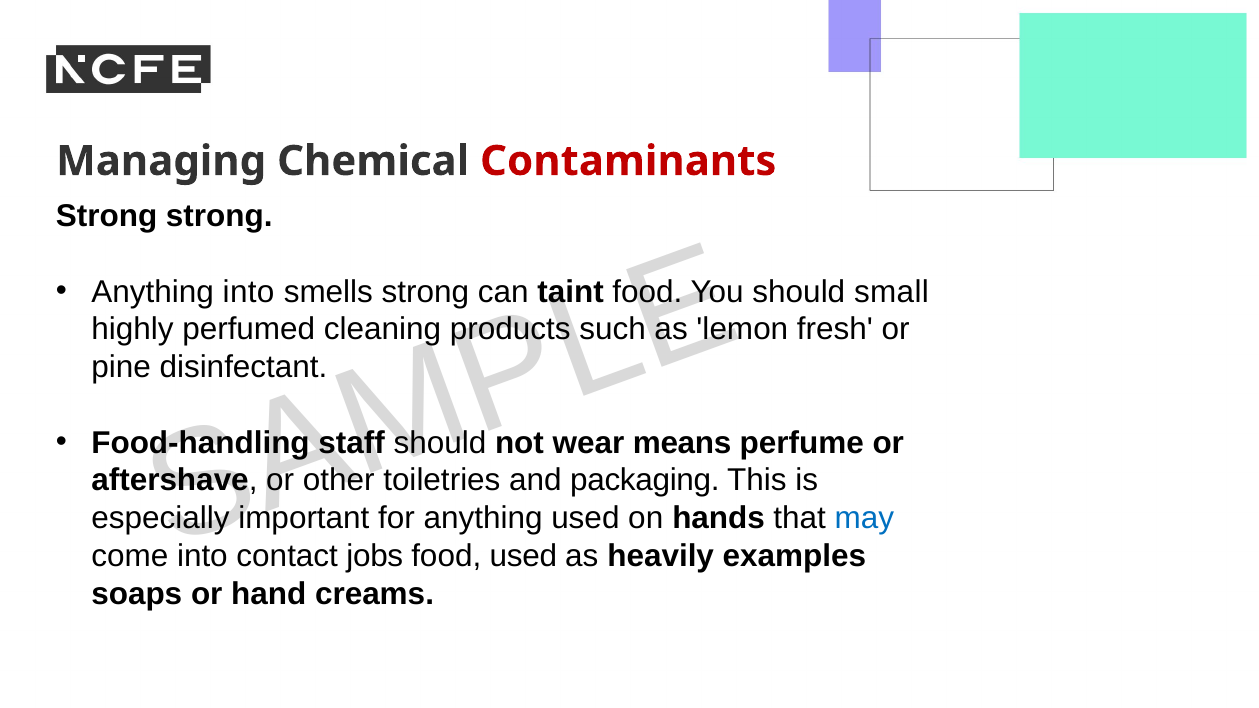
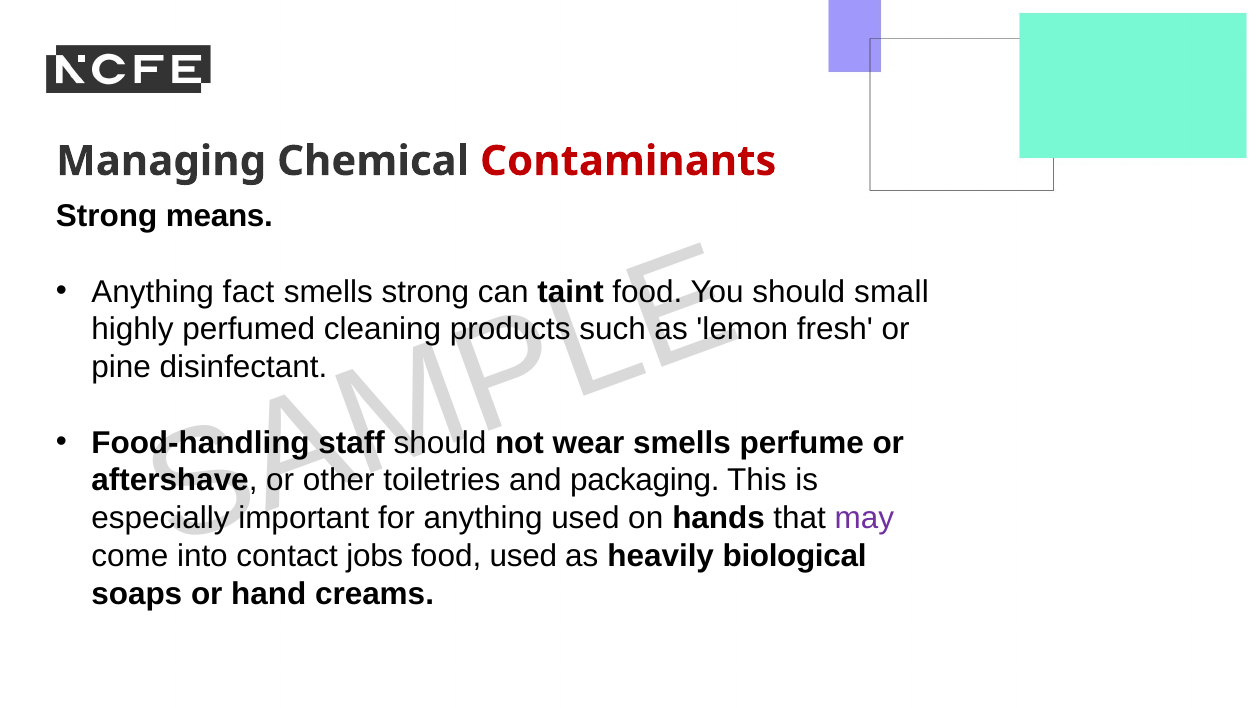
Strong strong: strong -> means (219, 216)
Anything into: into -> fact (249, 292)
means: means -> smells (682, 443)
may colour: blue -> purple (864, 518)
examples: examples -> biological (795, 556)
